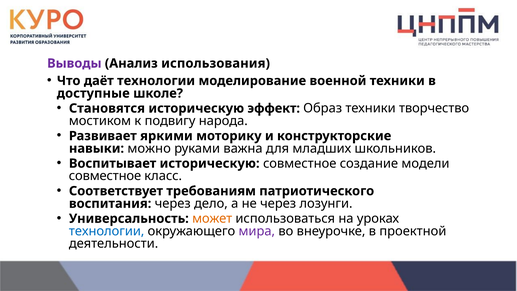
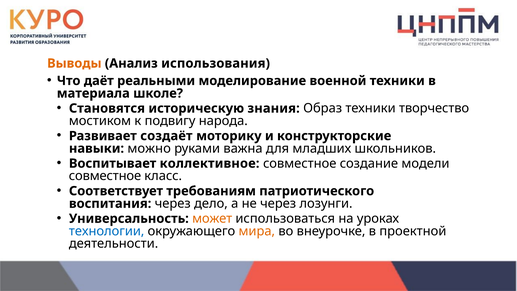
Выводы colour: purple -> orange (74, 63)
даёт технологии: технологии -> реальными (156, 81)
доступные: доступные -> материала (93, 93)
эффект: эффект -> знания (274, 108)
яркими: яркими -> создаёт (166, 136)
Воспитывает историческую: историческую -> коллективное (210, 163)
мира colour: purple -> orange (257, 231)
